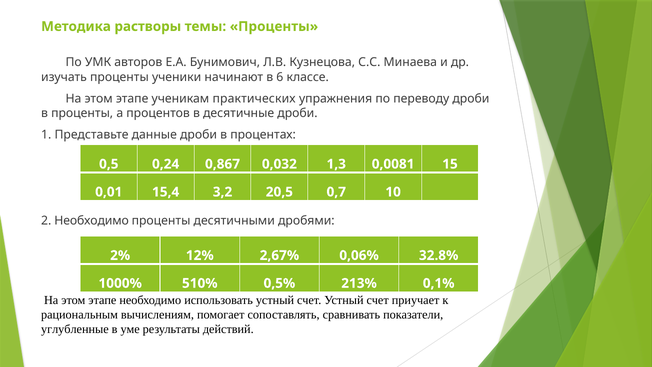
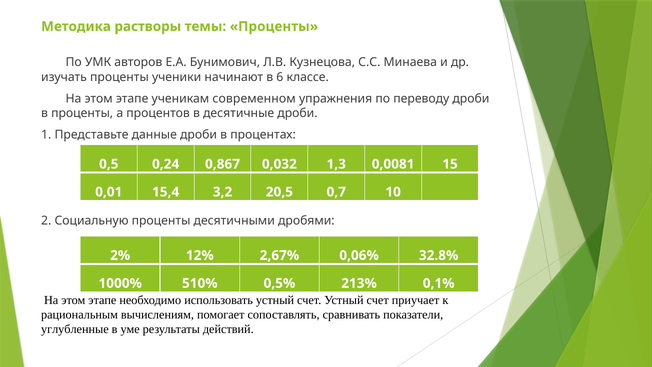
практических: практических -> современном (254, 99)
2 Необходимо: Необходимо -> Социальную (92, 221)
